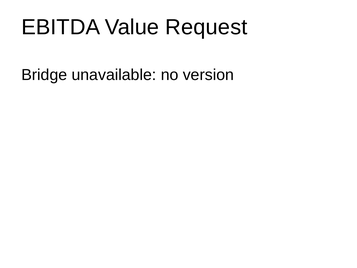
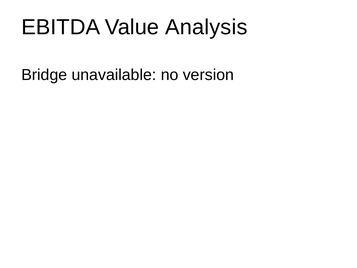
Request: Request -> Analysis (206, 27)
